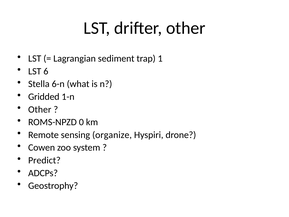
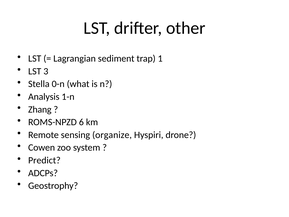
6: 6 -> 3 (46, 71)
6-n: 6-n -> 0-n (58, 84)
Gridded: Gridded -> Analysis (44, 97)
Other: Other -> Zhang (40, 109)
0: 0 -> 6 (81, 122)
